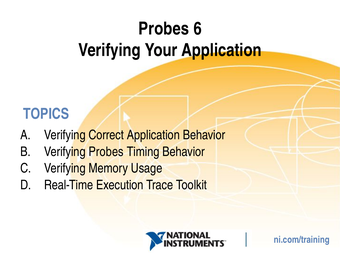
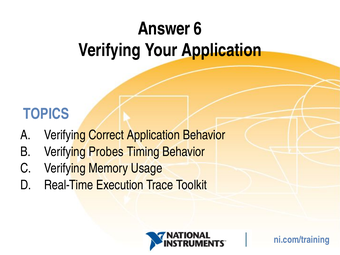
Probes: Probes -> Answer (164, 29)
